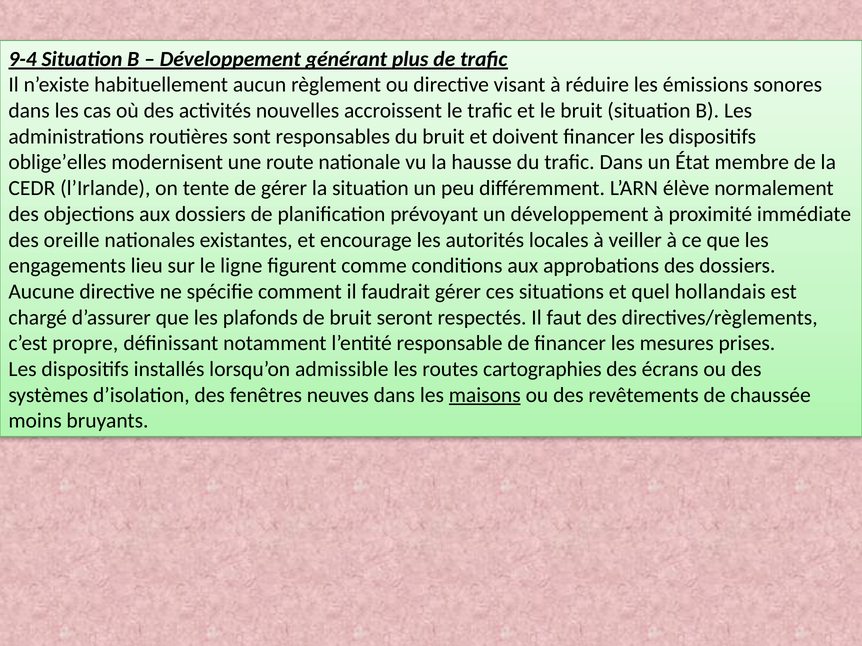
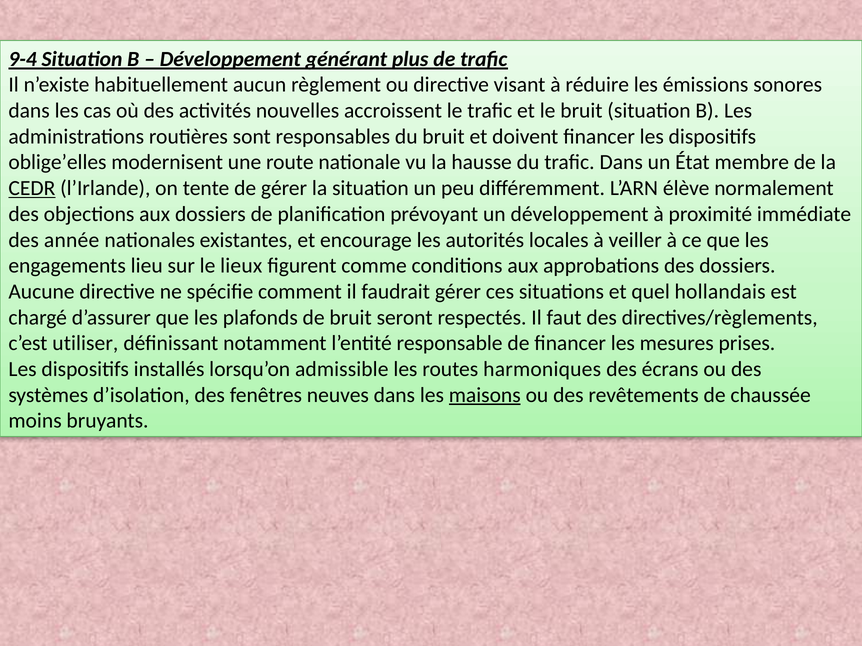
CEDR underline: none -> present (32, 188)
oreille: oreille -> année (72, 240)
ligne: ligne -> lieux (241, 266)
propre: propre -> utiliser (85, 344)
cartographies: cartographies -> harmoniques (542, 369)
